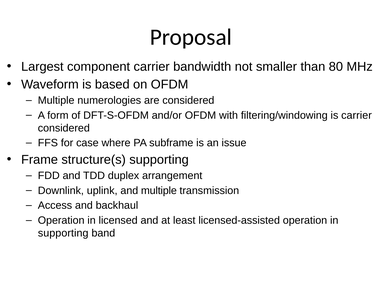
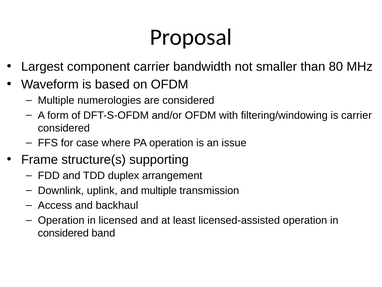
PA subframe: subframe -> operation (171, 143)
supporting: supporting -> considered (63, 233)
